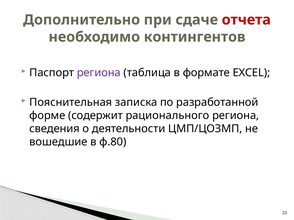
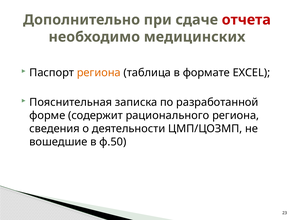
контингентов: контингентов -> медицинских (195, 37)
региона colour: purple -> orange (99, 73)
ф.80: ф.80 -> ф.50 (113, 142)
